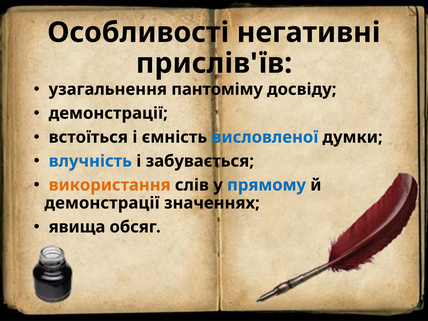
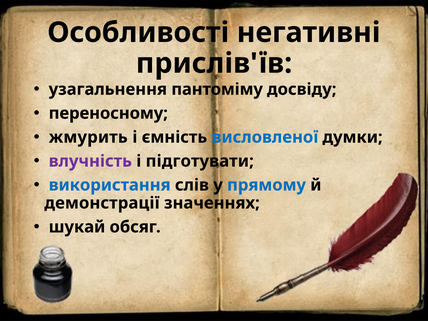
демонстрації: демонстрації -> переносному (108, 113)
встоїться: встоїться -> жмурить (88, 137)
влучність colour: blue -> purple (90, 161)
забувається: забувається -> підготувати (200, 161)
використання colour: orange -> blue (110, 185)
явища: явища -> шукай (77, 227)
